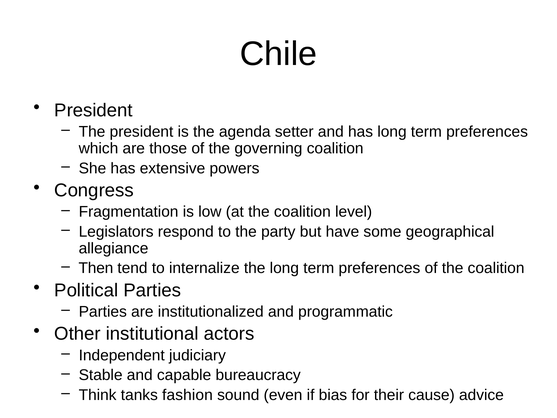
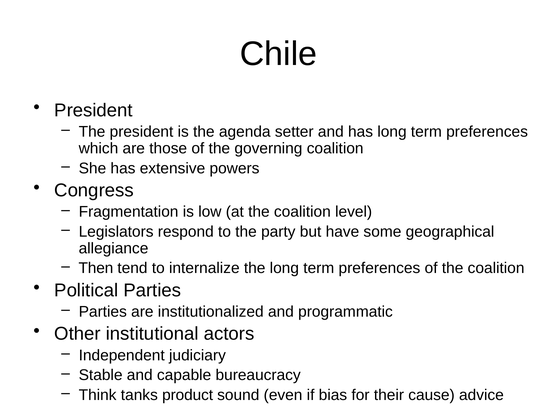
fashion: fashion -> product (188, 395)
